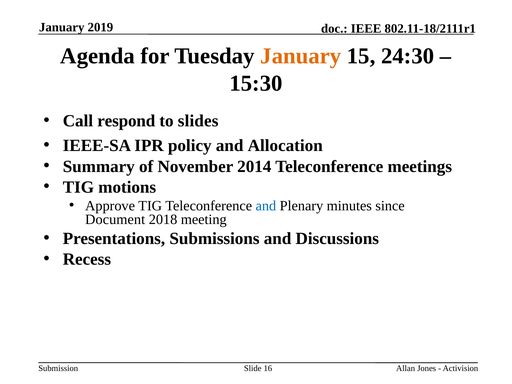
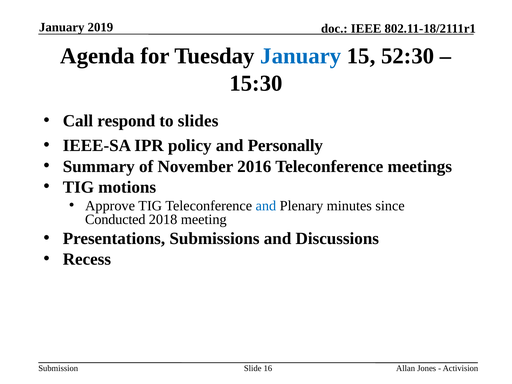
January colour: orange -> blue (301, 56)
24:30: 24:30 -> 52:30 (408, 56)
Allocation: Allocation -> Personally (285, 146)
2014: 2014 -> 2016 (254, 166)
Document: Document -> Conducted (115, 219)
